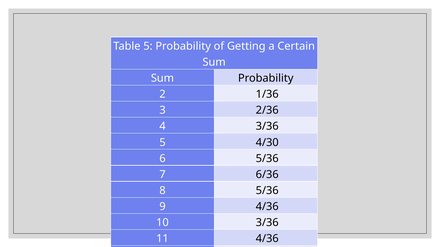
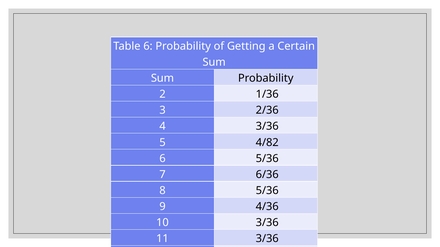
Table 5: 5 -> 6 (148, 46)
4/30: 4/30 -> 4/82 (267, 143)
11 4/36: 4/36 -> 3/36 (267, 239)
